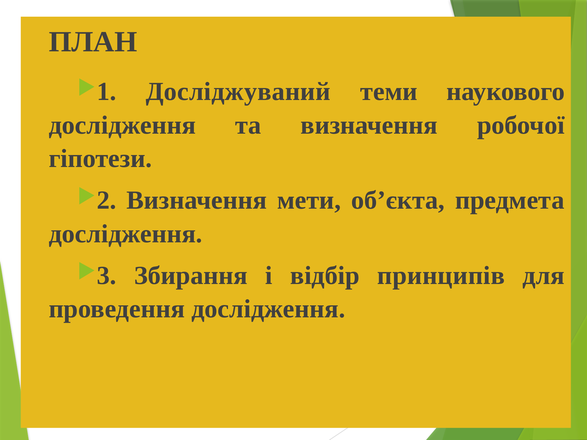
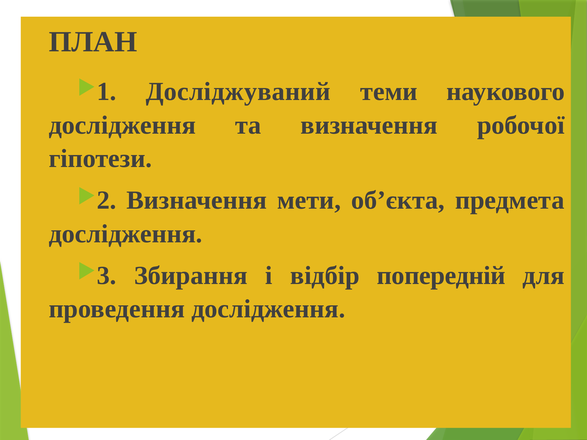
принципів: принципів -> попередній (441, 276)
